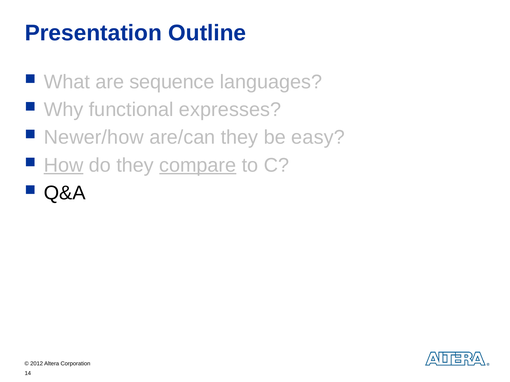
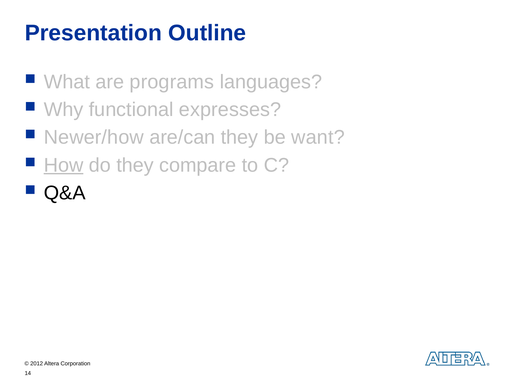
sequence: sequence -> programs (172, 82)
easy: easy -> want (318, 138)
compare underline: present -> none (198, 165)
